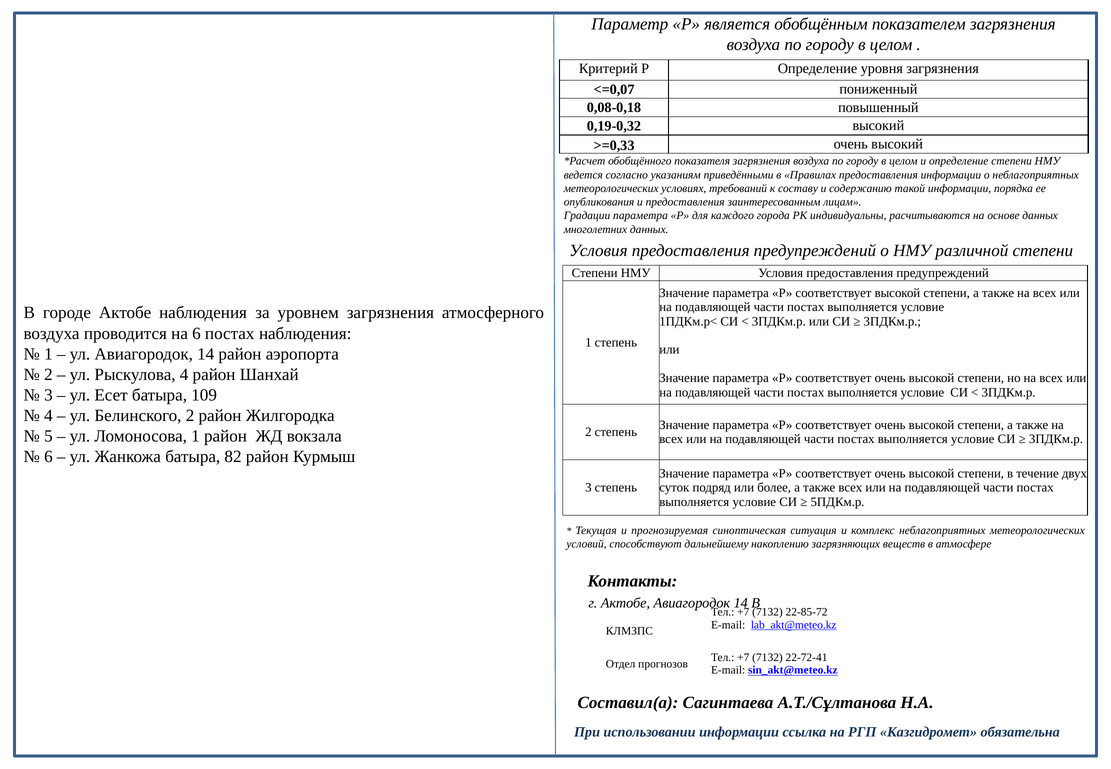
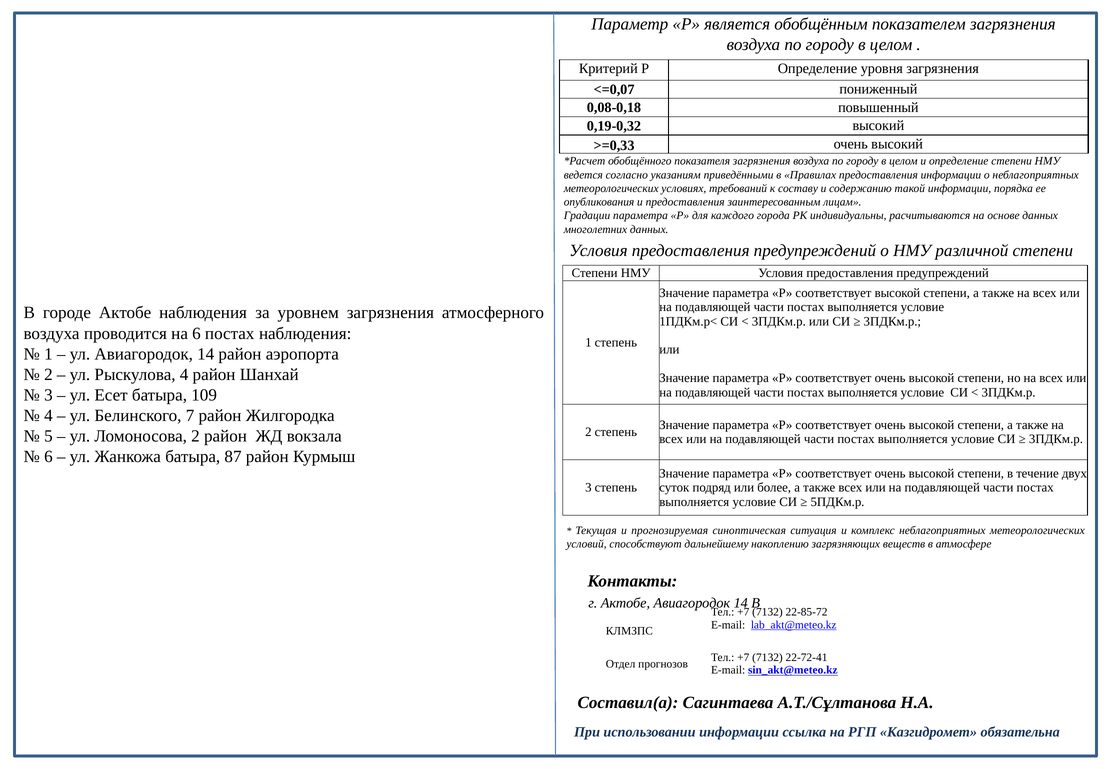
Белинского 2: 2 -> 7 (190, 415)
Ломоносова 1: 1 -> 2 (195, 436)
82: 82 -> 87 (233, 456)
